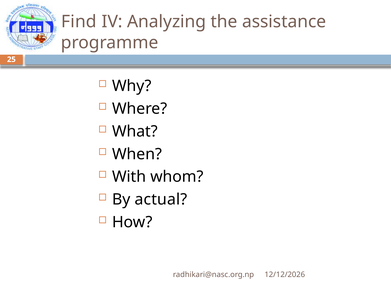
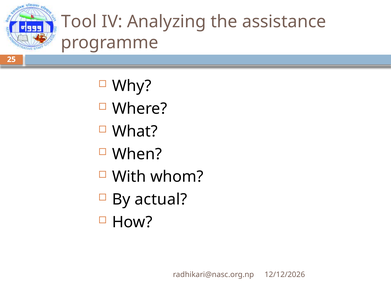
Find: Find -> Tool (79, 22)
